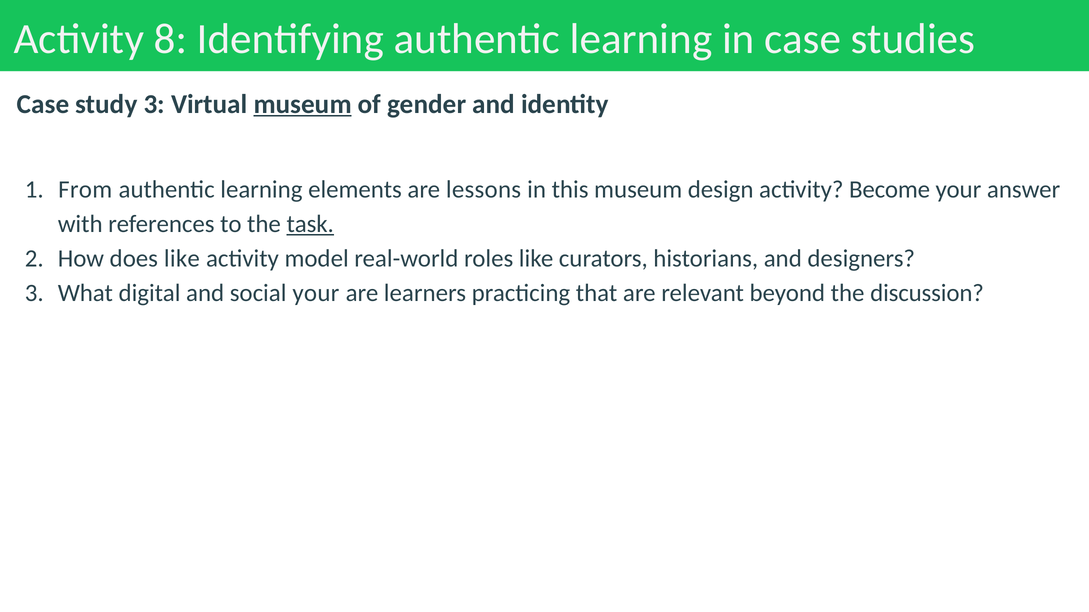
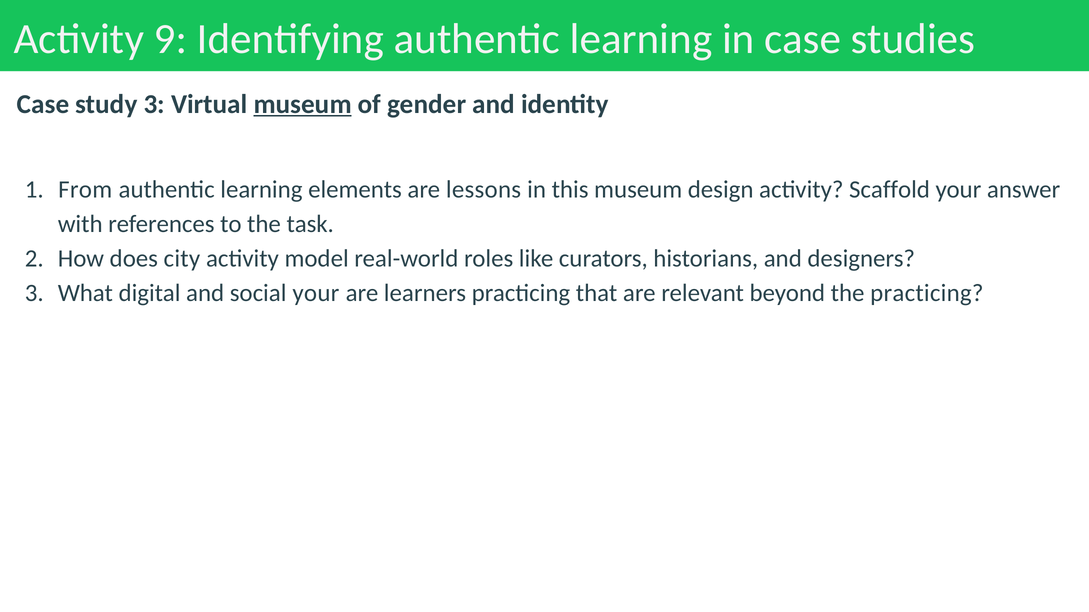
8: 8 -> 9 (170, 39)
Become: Become -> Scaffold (889, 190)
task underline: present -> none (310, 224)
does like: like -> city (182, 259)
the discussion: discussion -> practicing (927, 293)
